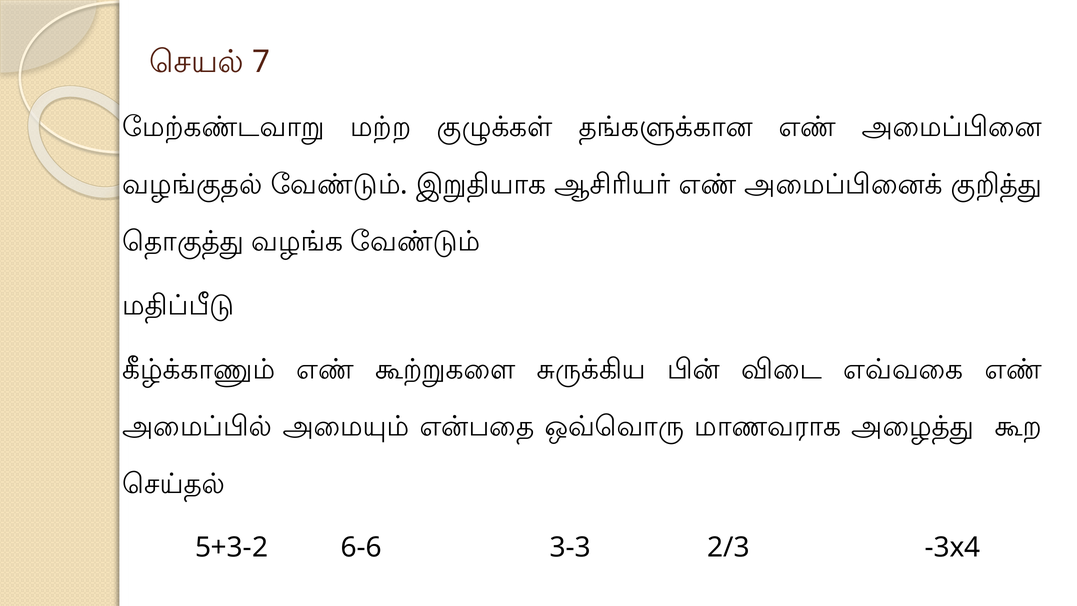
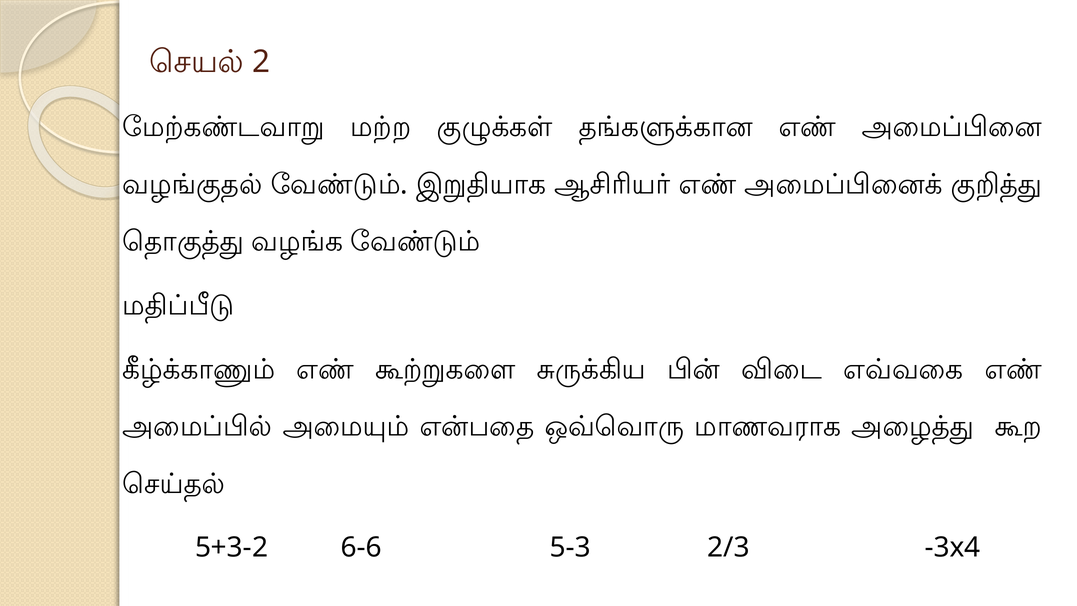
7: 7 -> 2 (261, 62)
3-3: 3-3 -> 5-3 (570, 548)
